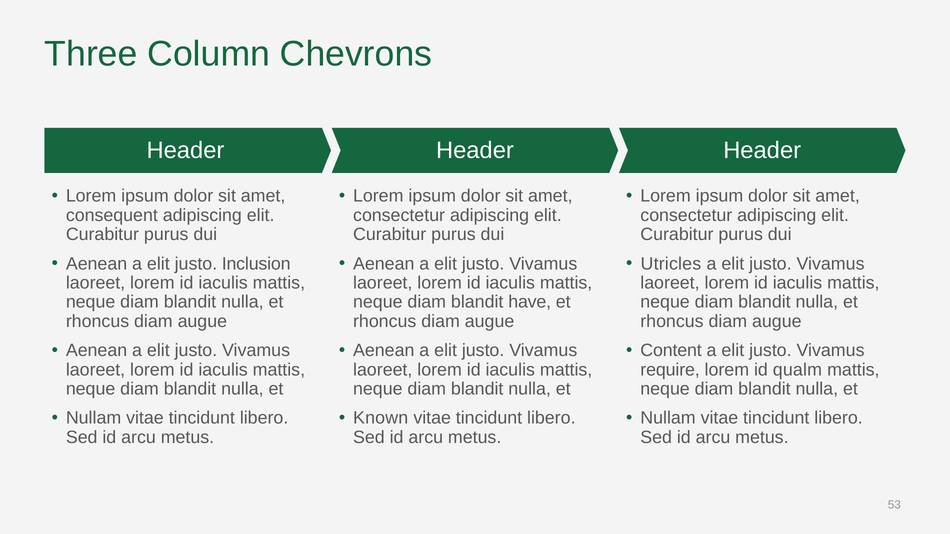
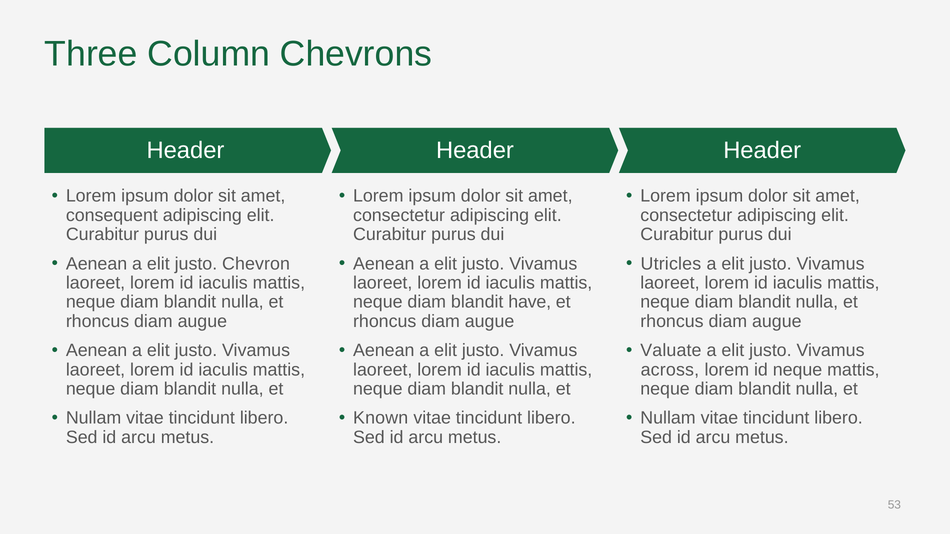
Inclusion: Inclusion -> Chevron (256, 264)
Content: Content -> Valuate (671, 351)
require: require -> across (670, 370)
id qualm: qualm -> neque (798, 370)
